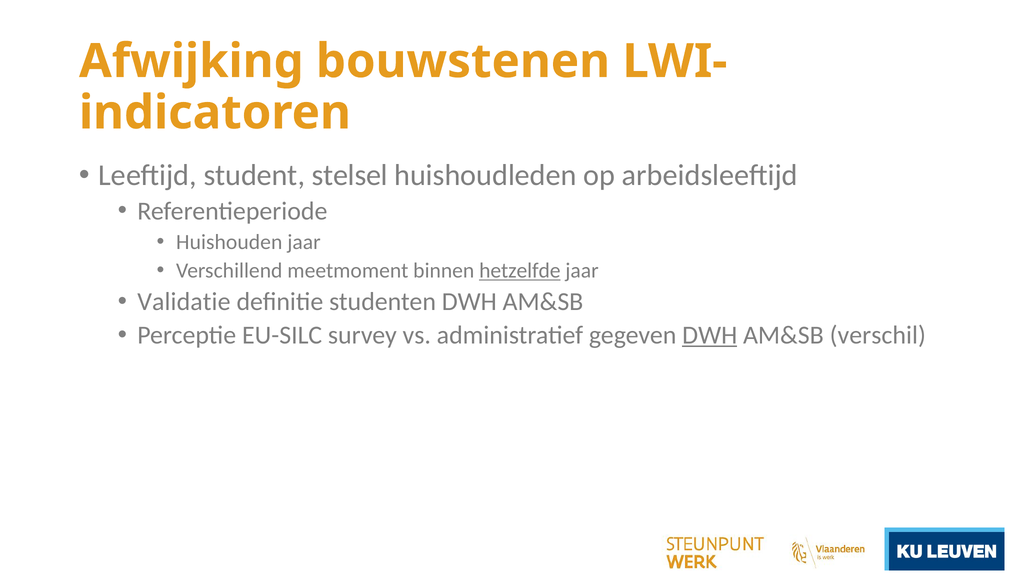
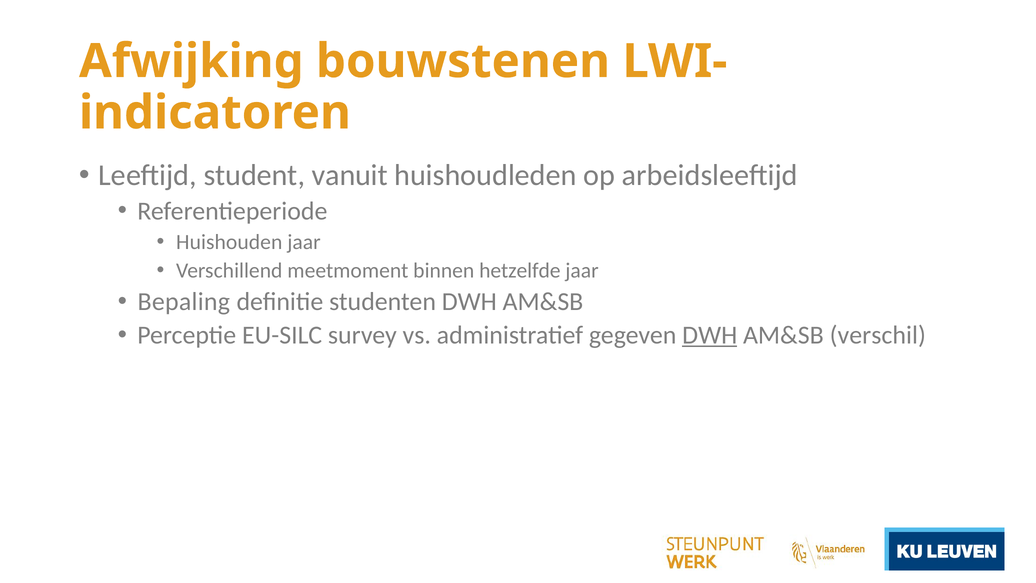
stelsel: stelsel -> vanuit (350, 175)
hetzelfde underline: present -> none (520, 271)
Validatie: Validatie -> Bepaling (184, 302)
